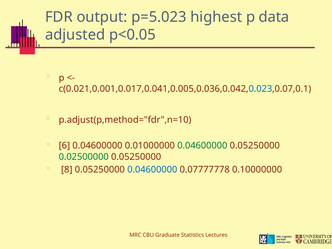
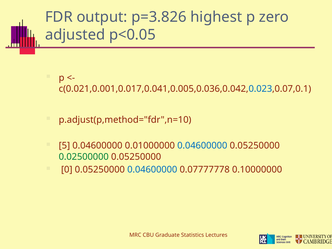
p=5.023: p=5.023 -> p=3.826 (159, 17)
data: data -> zero (274, 17)
6: 6 -> 5 (64, 146)
0.04600000 colour: green -> blue (202, 146)
8: 8 -> 0 (67, 170)
